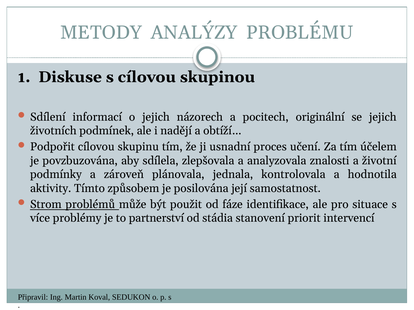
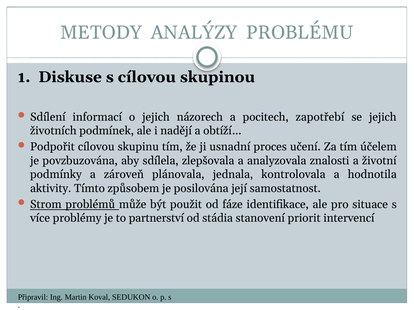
originální: originální -> zapotřebí (320, 117)
